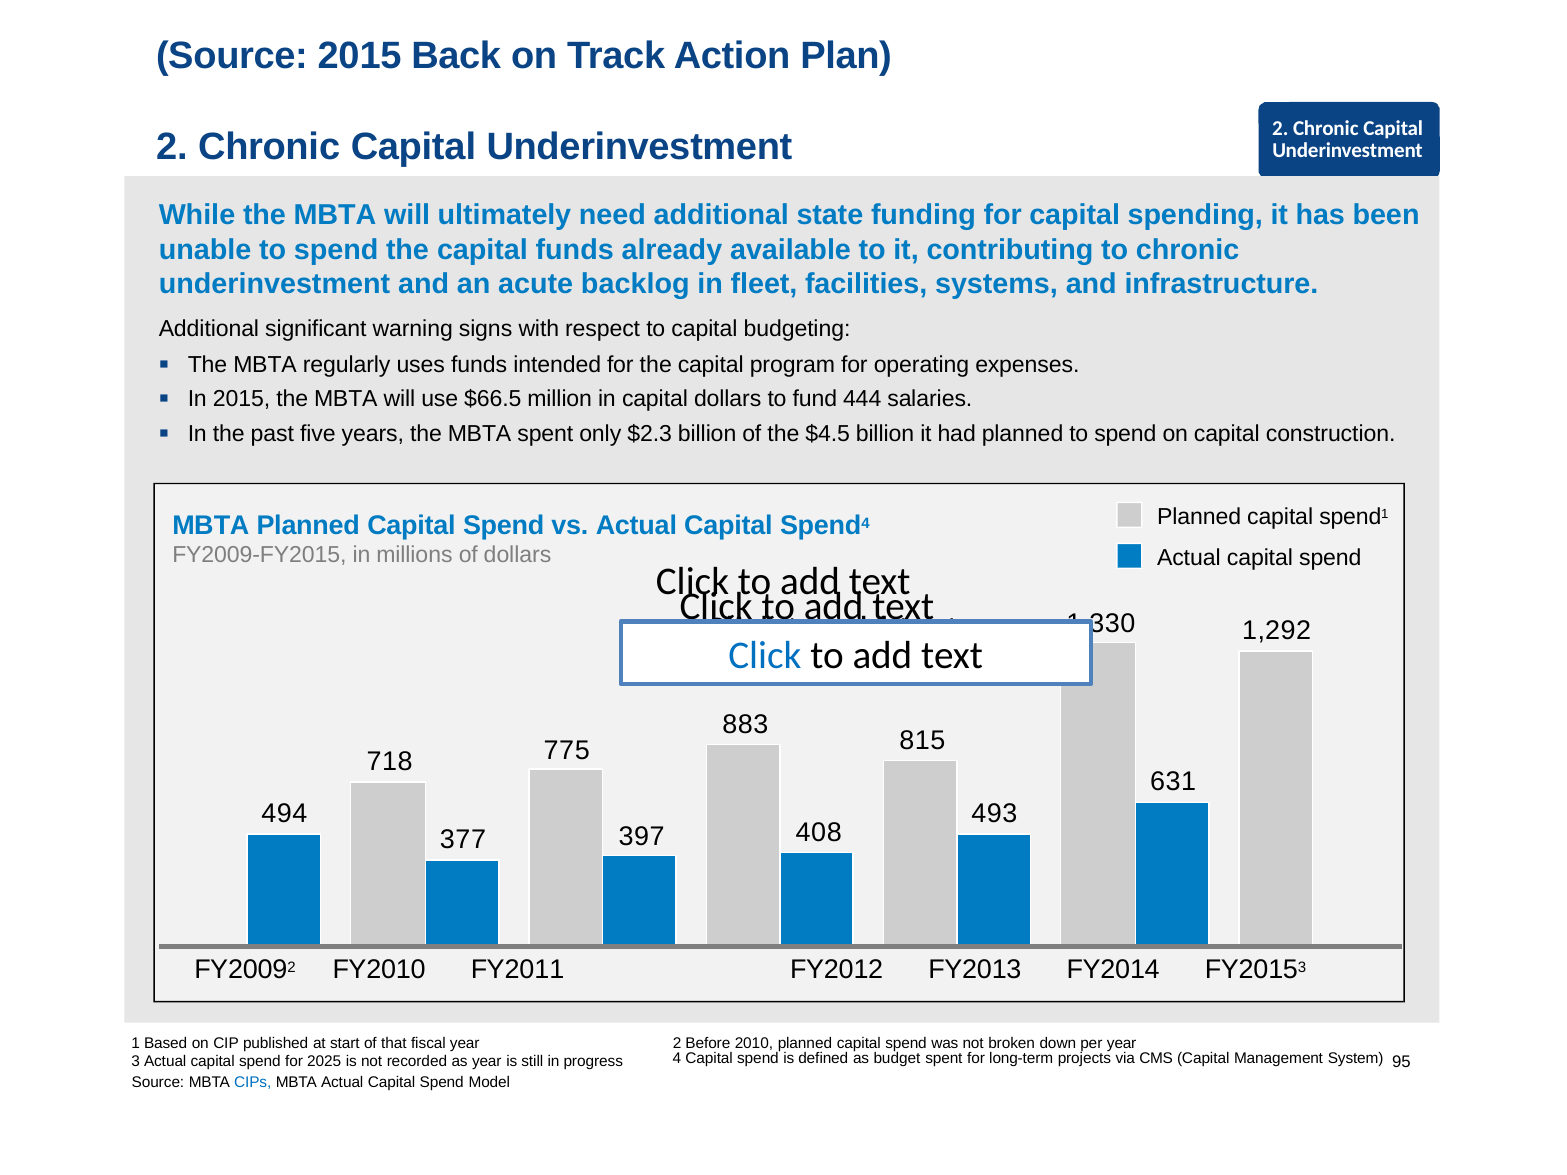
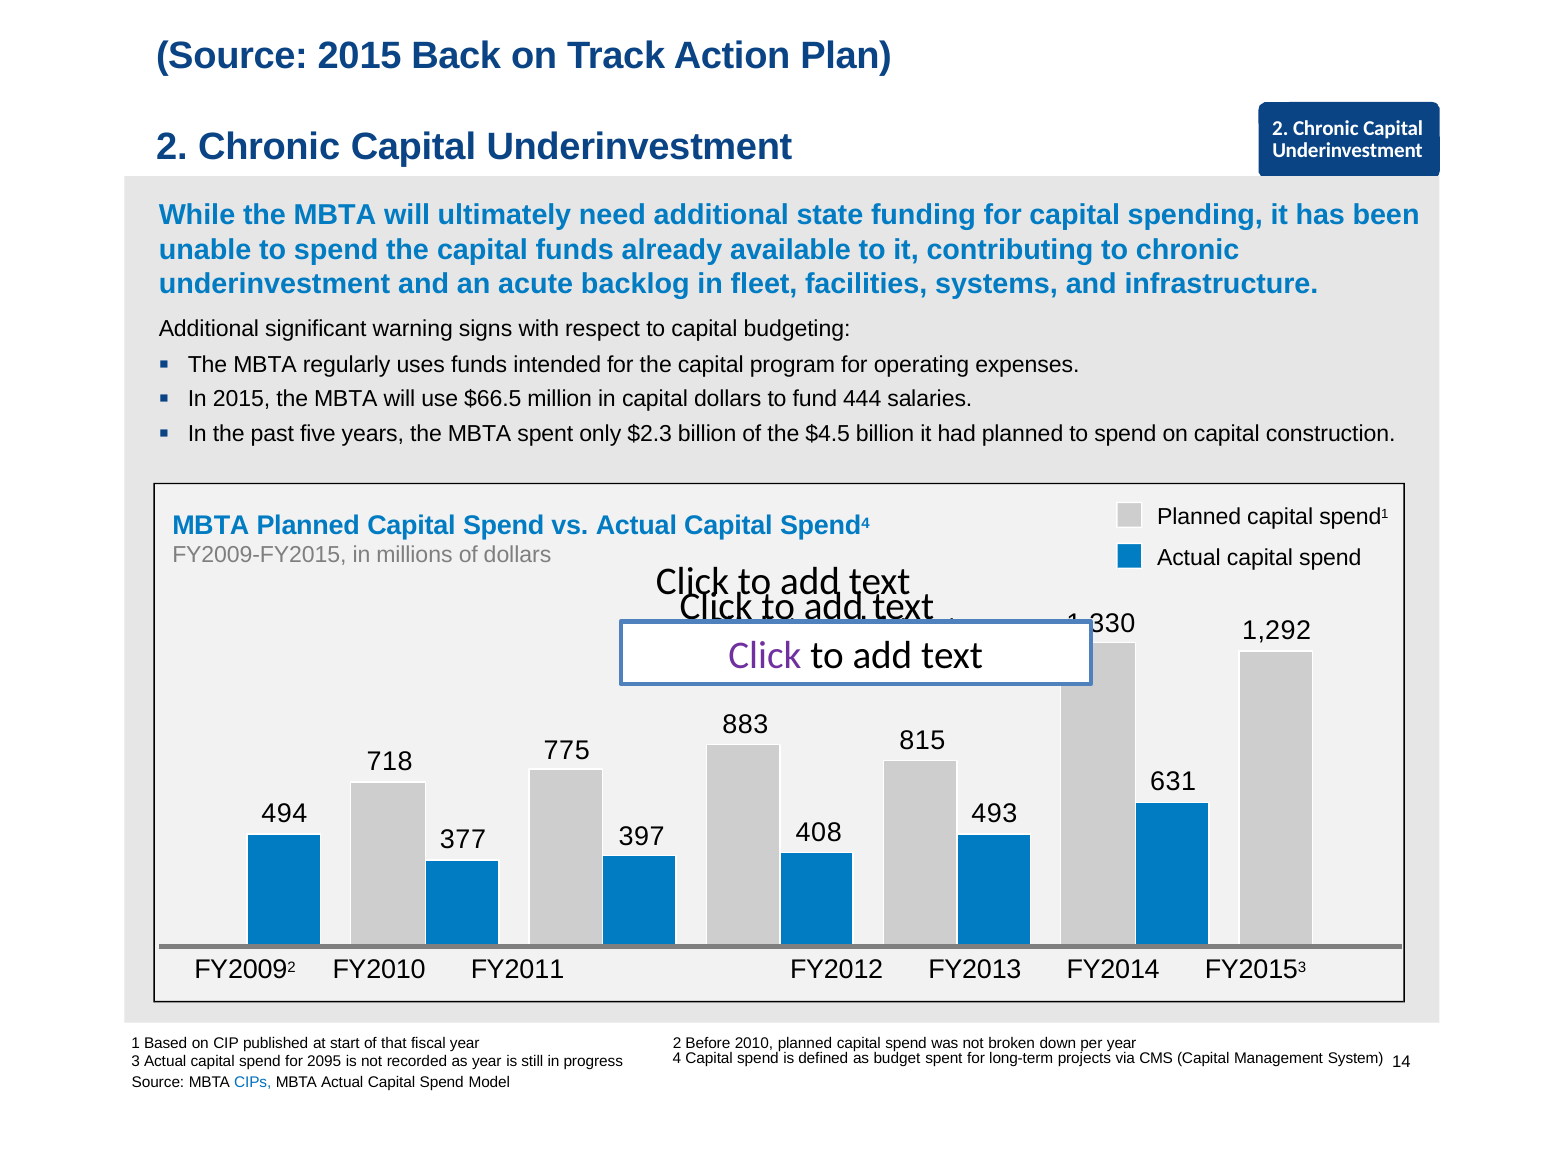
Click colour: blue -> purple (765, 656)
95: 95 -> 14 (1401, 1062)
2025: 2025 -> 2095 (324, 1062)
